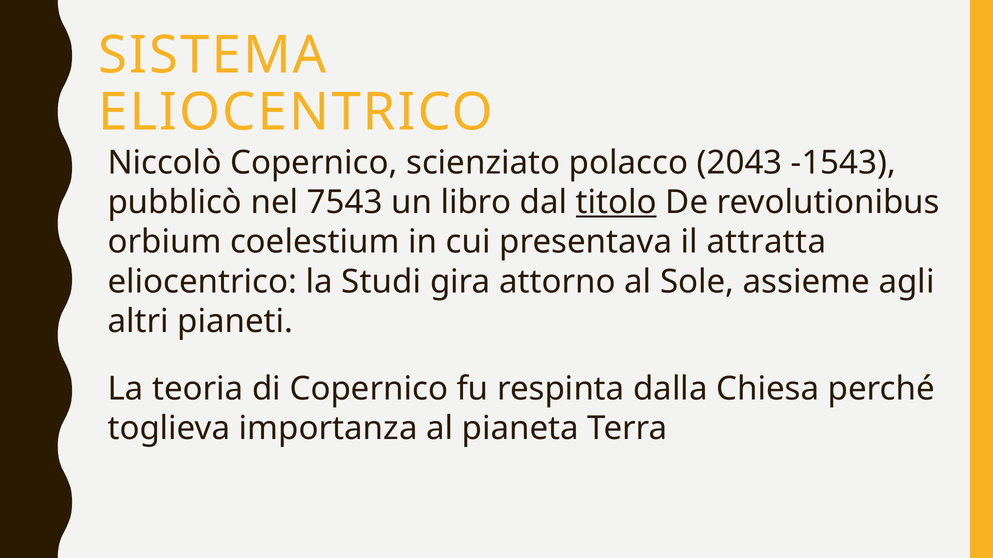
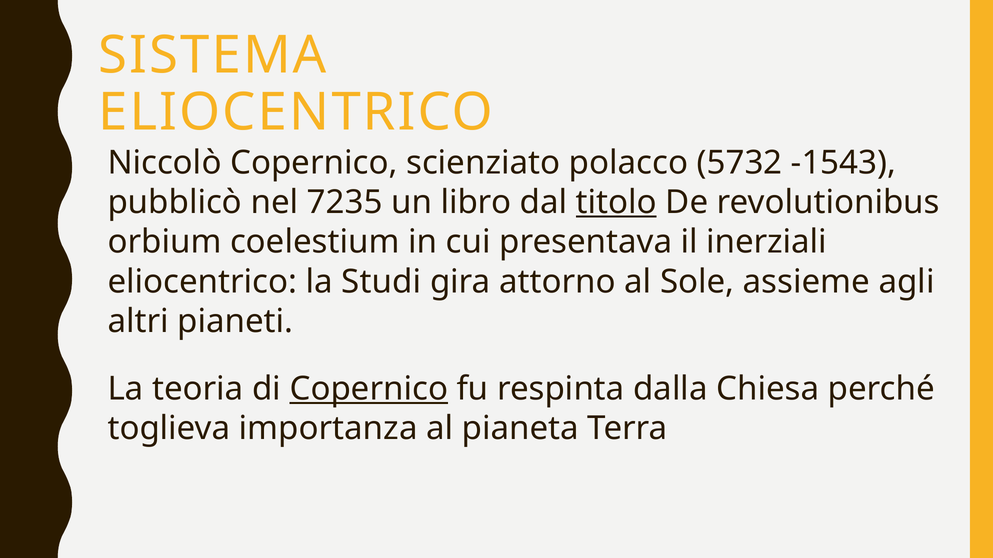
2043: 2043 -> 5732 (740, 163)
7543: 7543 -> 7235 (345, 203)
attratta: attratta -> inerziali (767, 242)
Copernico underline: none -> present (369, 389)
